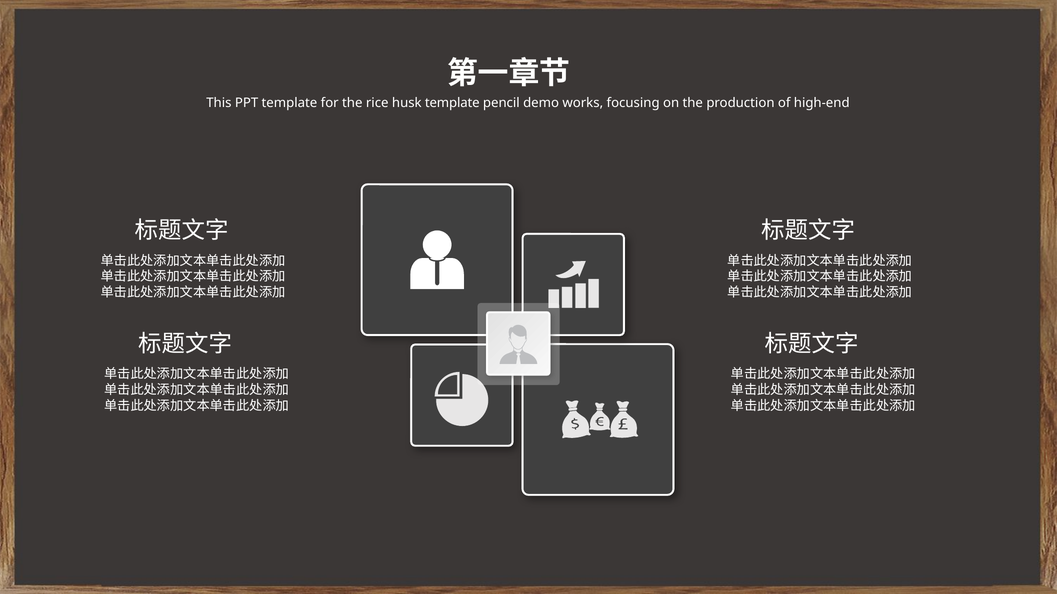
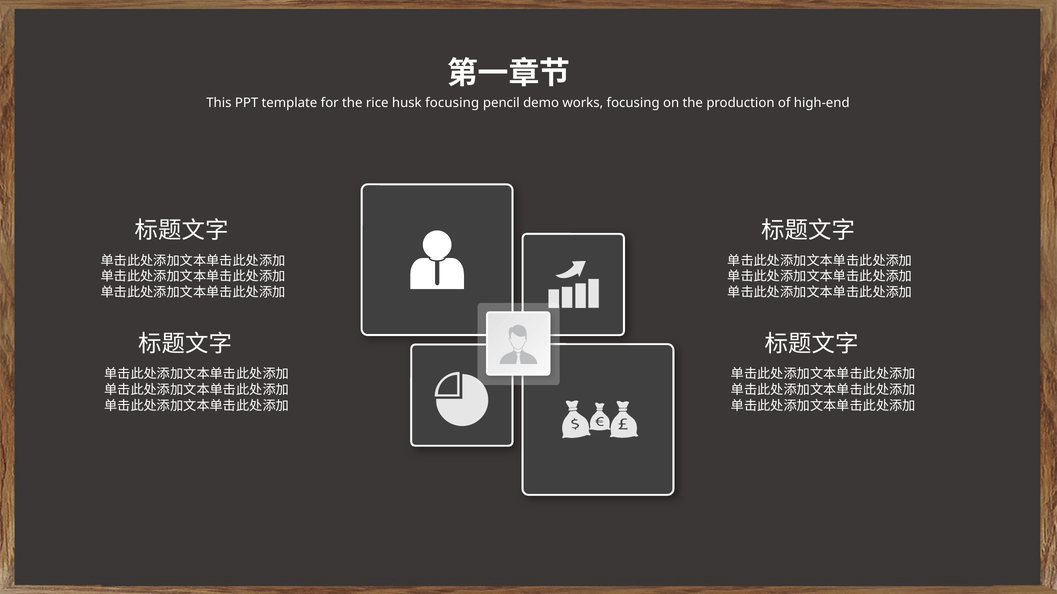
husk template: template -> focusing (452, 103)
